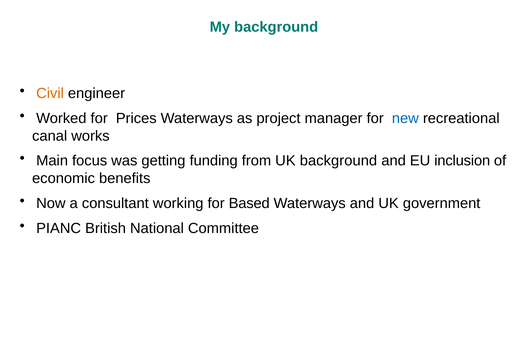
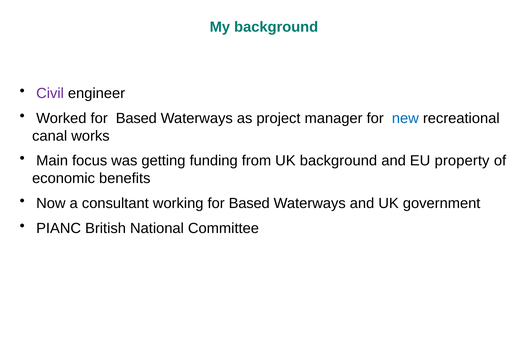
Civil colour: orange -> purple (50, 93)
Worked for Prices: Prices -> Based (136, 118)
inclusion: inclusion -> property (462, 161)
